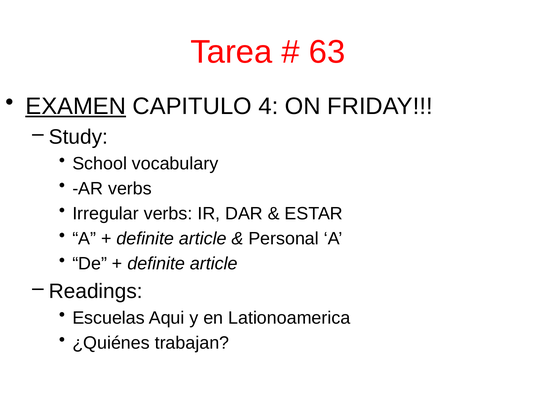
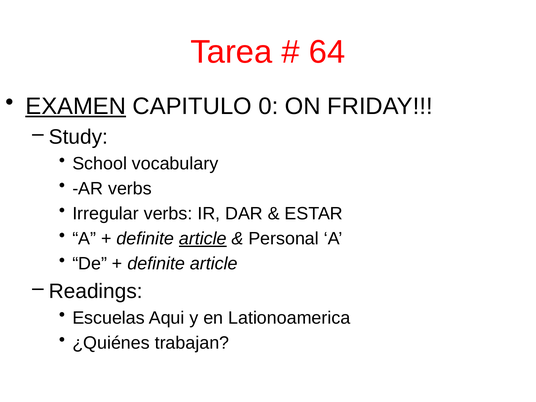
63: 63 -> 64 (327, 52)
4: 4 -> 0 (268, 106)
article underline: none -> present (203, 239)
